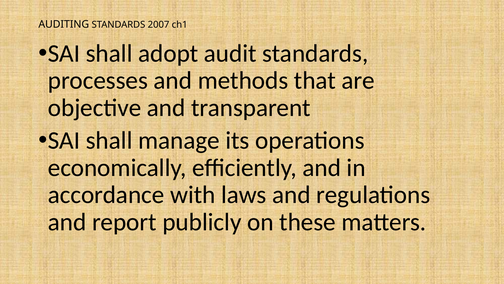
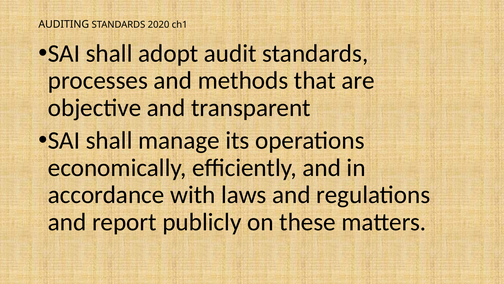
2007: 2007 -> 2020 (159, 25)
